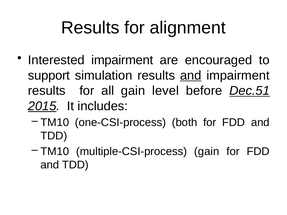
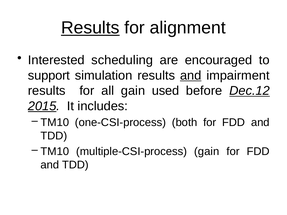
Results underline: none -> present (90, 28)
Interested impairment: impairment -> scheduling (122, 60)
level: level -> used (166, 91)
Dec.51: Dec.51 -> Dec.12 (250, 91)
